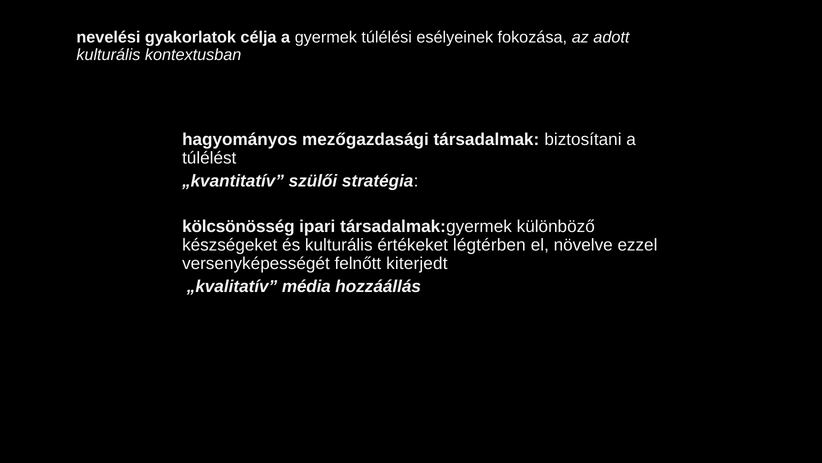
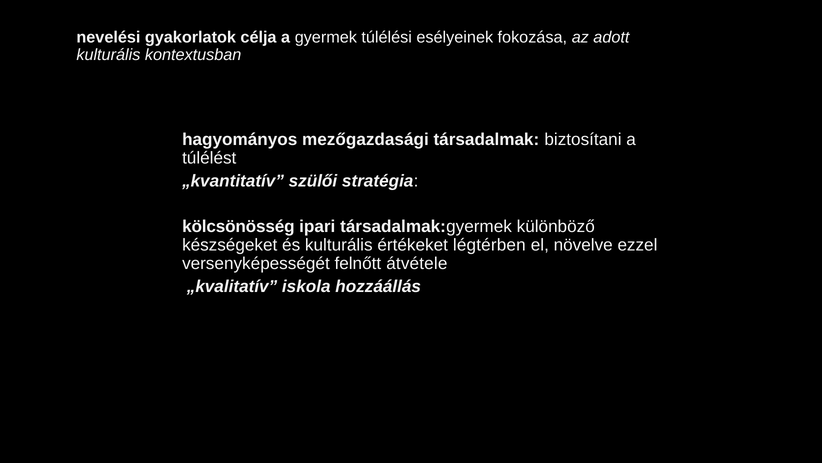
kiterjedt: kiterjedt -> átvétele (417, 263)
média: média -> iskola (306, 286)
